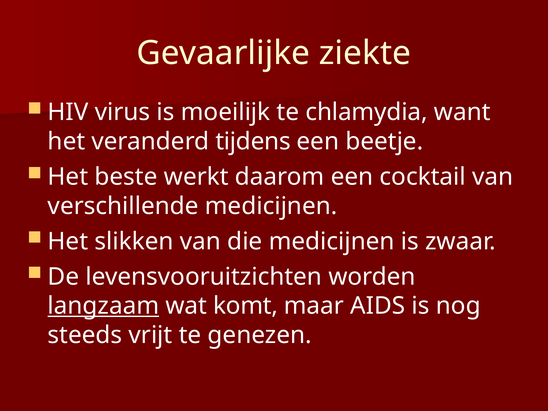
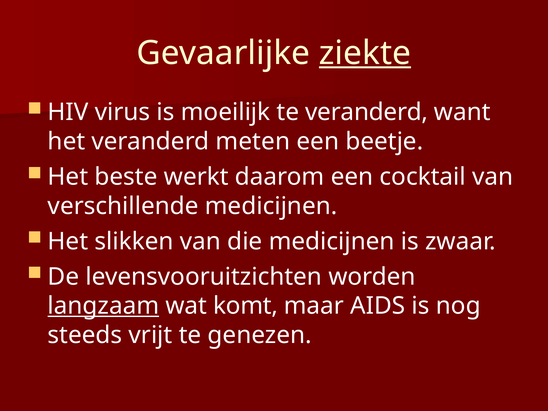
ziekte underline: none -> present (365, 53)
te chlamydia: chlamydia -> veranderd (367, 112)
tijdens: tijdens -> meten (253, 141)
